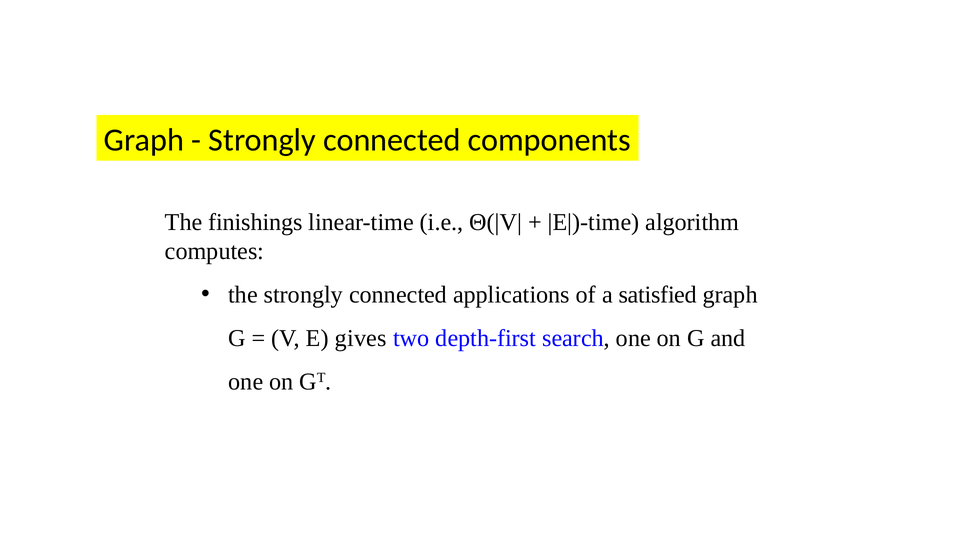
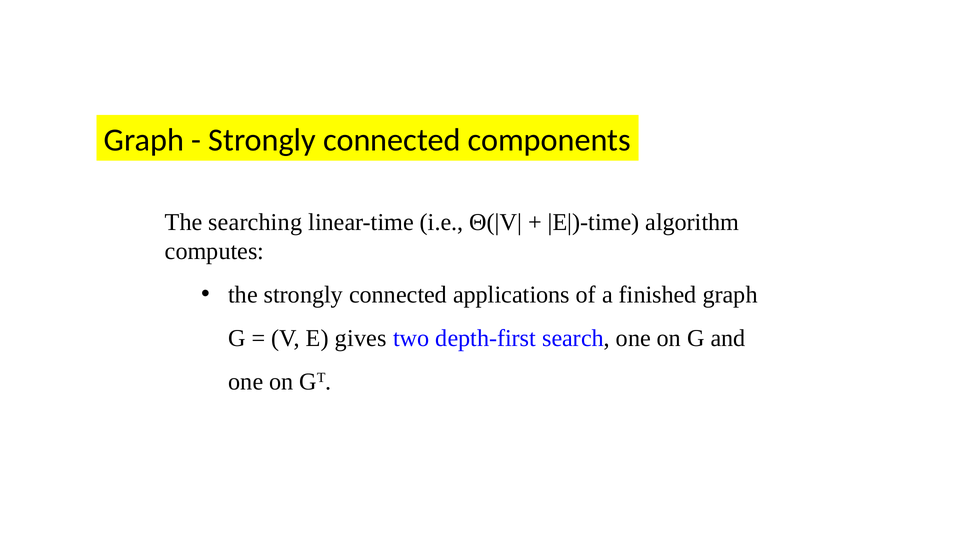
finishings: finishings -> searching (255, 222)
satisfied: satisfied -> finished (658, 295)
